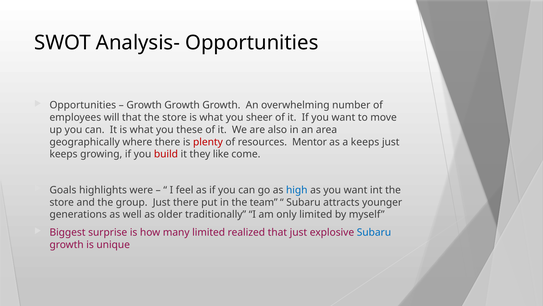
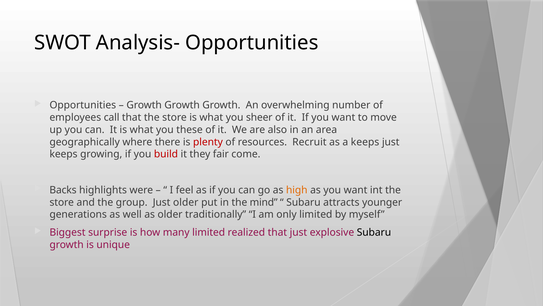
will: will -> call (112, 117)
Mentor: Mentor -> Recruit (309, 142)
like: like -> fair (221, 154)
Goals: Goals -> Backs (63, 190)
high colour: blue -> orange (297, 190)
Just there: there -> older (186, 202)
team: team -> mind (264, 202)
Subaru colour: blue -> black (374, 232)
